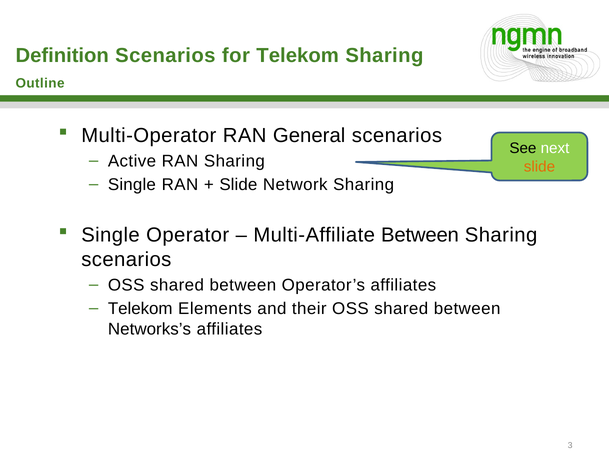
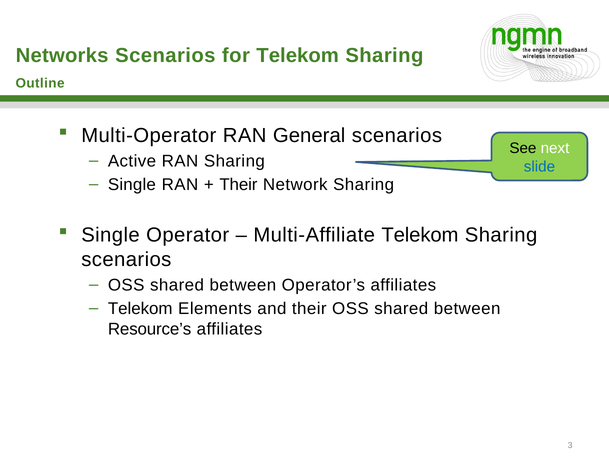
Definition: Definition -> Networks (62, 56)
slide colour: orange -> blue (539, 167)
Slide: Slide -> Their (238, 185)
Multi-Affiliate Between: Between -> Telekom (420, 235)
Networks’s: Networks’s -> Resource’s (150, 329)
